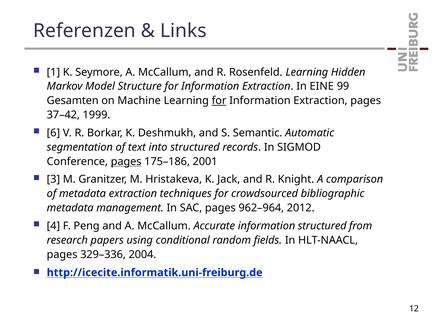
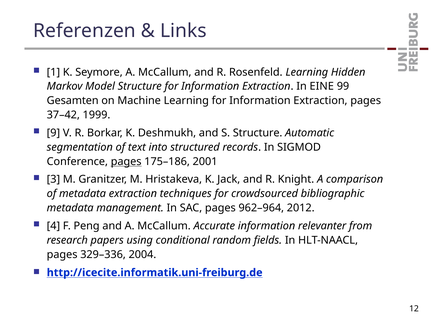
for underline: present -> none (219, 101)
6: 6 -> 9 (53, 133)
S Semantic: Semantic -> Structure (258, 133)
information structured: structured -> relevanter (322, 226)
